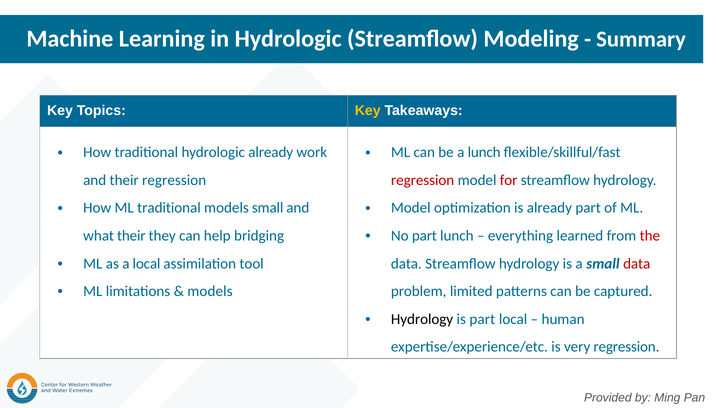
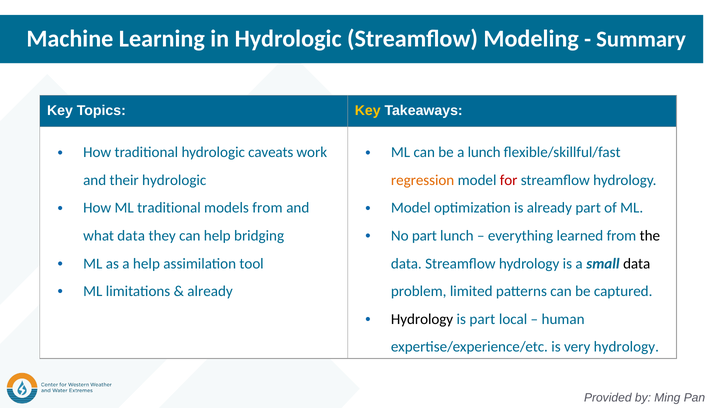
hydrologic already: already -> caveats (271, 152)
their regression: regression -> hydrologic (174, 180)
regression colour: red -> orange (423, 180)
models small: small -> from (267, 208)
the colour: red -> black (650, 235)
what their: their -> data (131, 235)
a local: local -> help (146, 263)
data colour: red -> black (637, 263)
models: models -> already (210, 291)
very regression: regression -> hydrology (626, 346)
